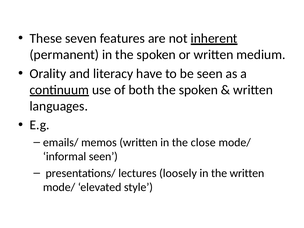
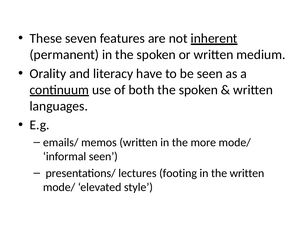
close: close -> more (203, 142)
loosely: loosely -> footing (178, 173)
